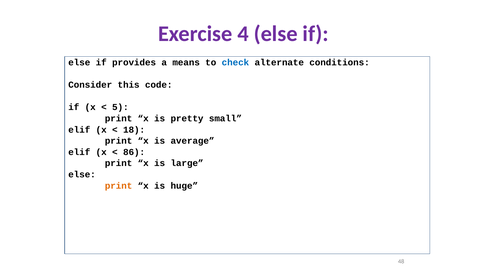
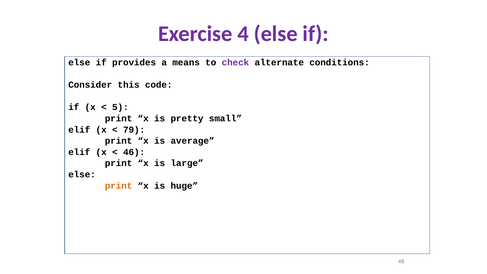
check colour: blue -> purple (235, 62)
18: 18 -> 79 (134, 130)
86: 86 -> 46 (134, 152)
